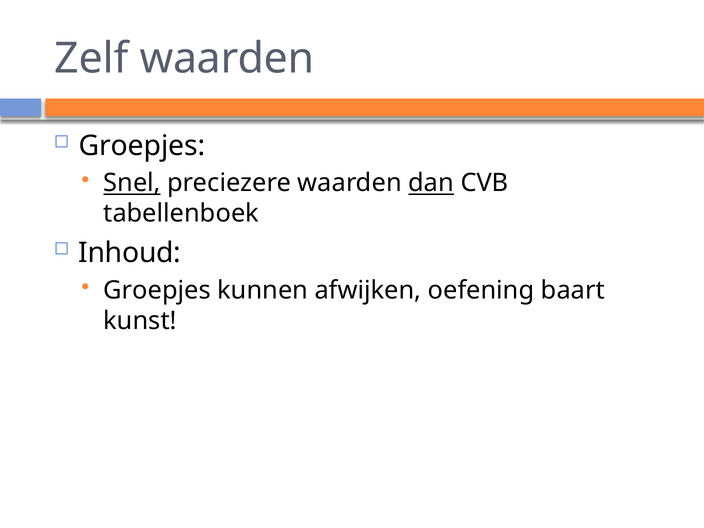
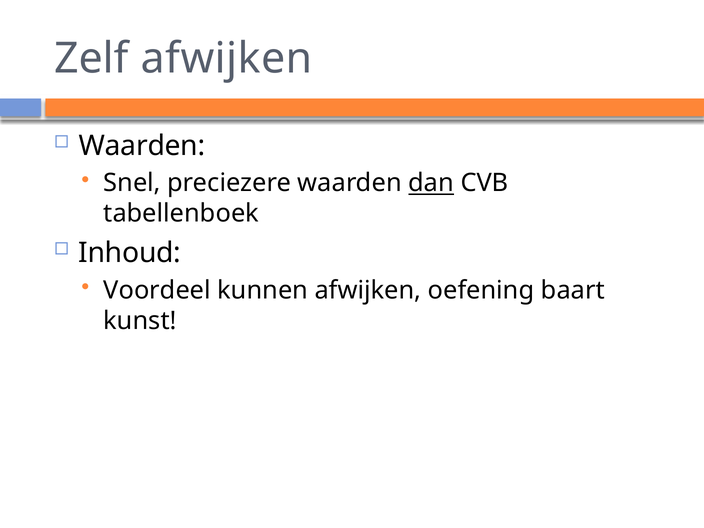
Zelf waarden: waarden -> afwijken (227, 59)
Groepjes: Groepjes -> Waarden (142, 146)
Snel underline: present -> none (132, 183)
Groepjes: Groepjes -> Voordeel (157, 290)
